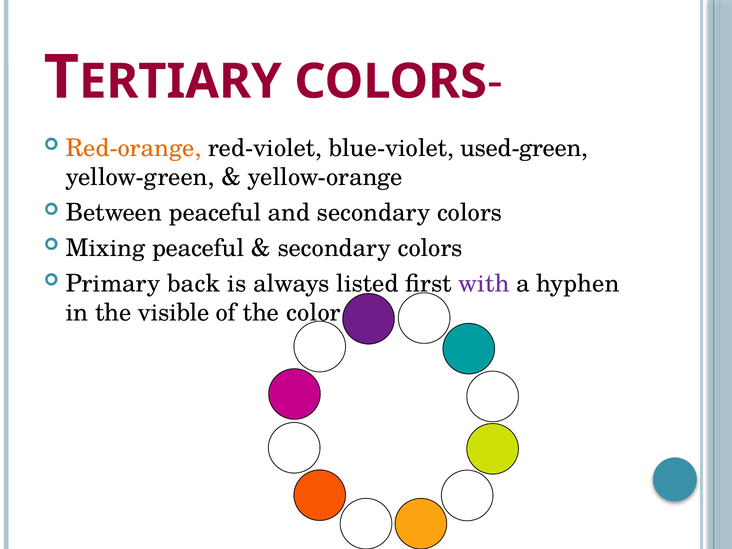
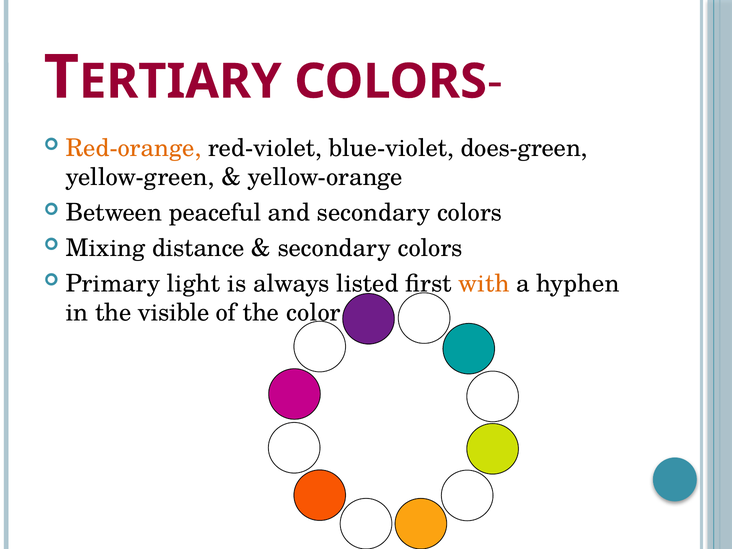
used-green: used-green -> does-green (524, 148)
Mixing peaceful: peaceful -> distance (198, 248)
back: back -> light (194, 284)
with colour: purple -> orange (484, 284)
